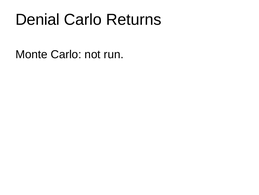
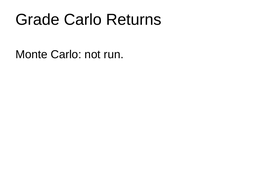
Denial: Denial -> Grade (37, 20)
